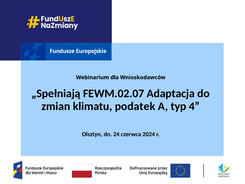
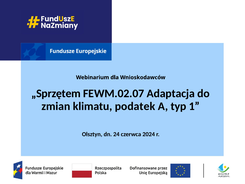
„Spełniają: „Spełniają -> „Sprzętem (56, 93)
4: 4 -> 1 (194, 106)
